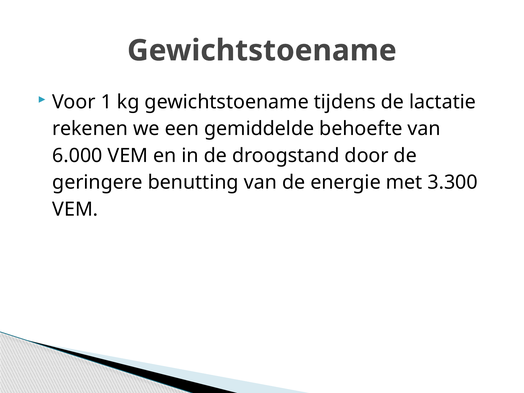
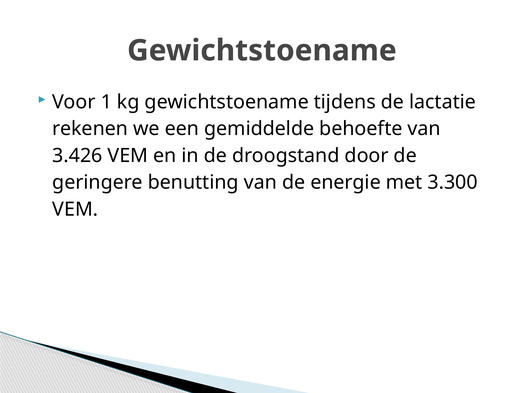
6.000: 6.000 -> 3.426 (77, 156)
